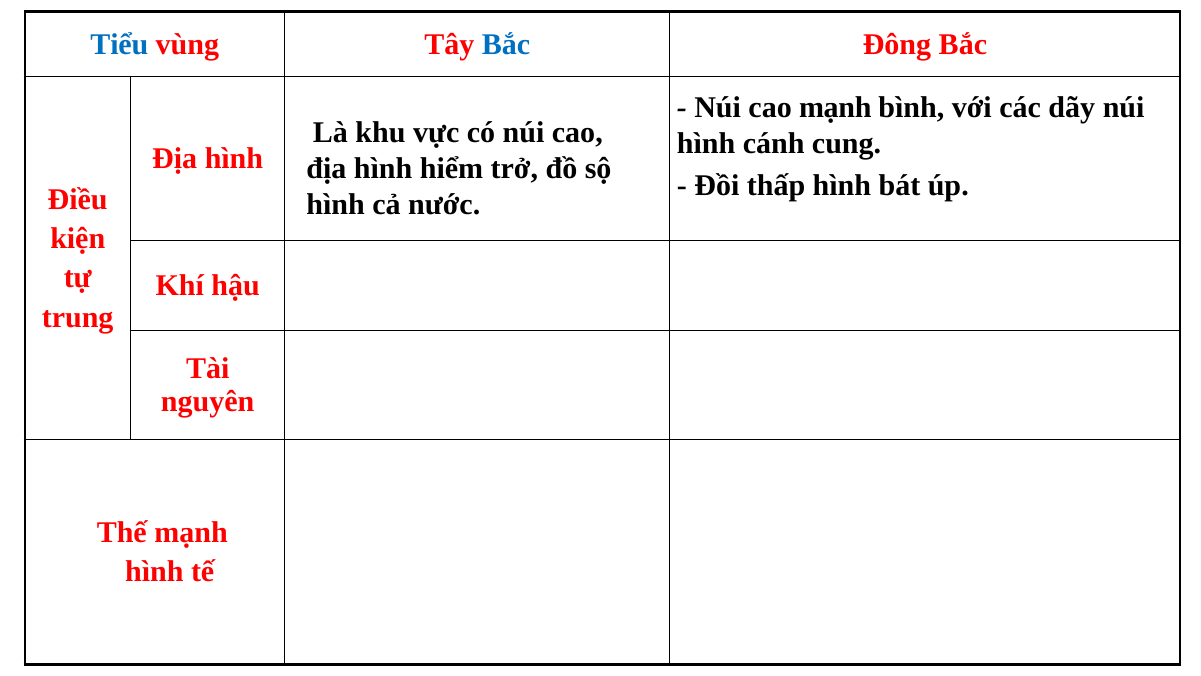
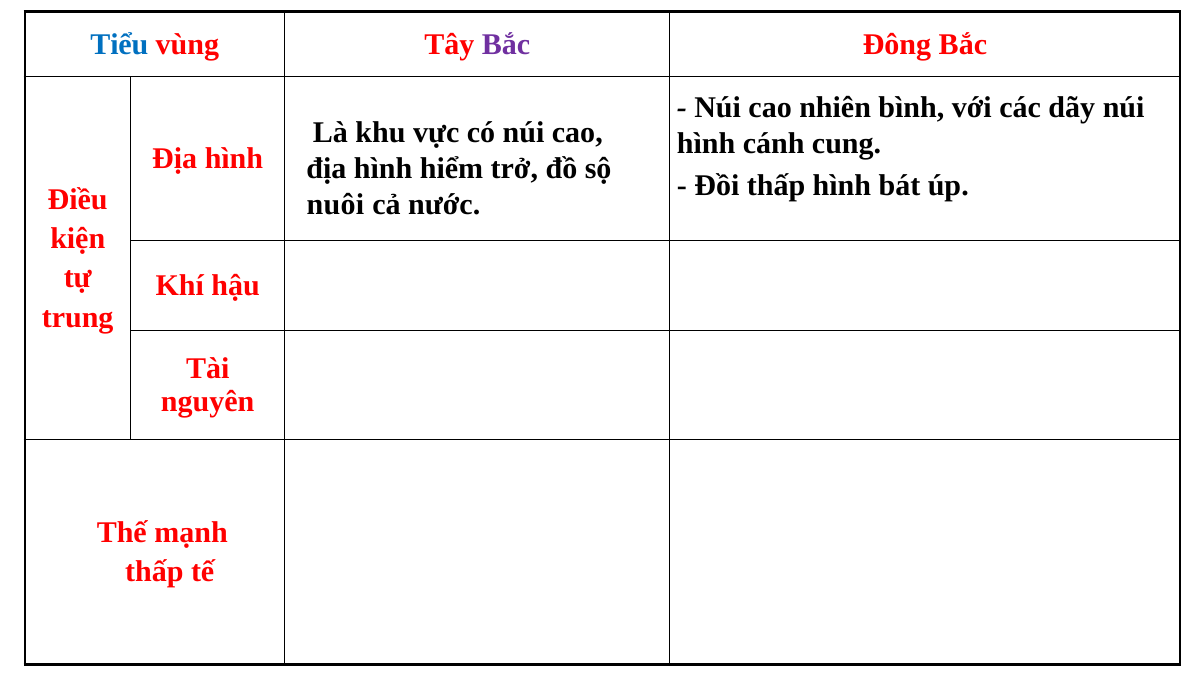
Bắc colour: blue -> purple (506, 44)
cao mạnh: mạnh -> nhiên (835, 107)
hình: hình -> nuôi (335, 205)
hình: hình -> thấp (154, 571)
